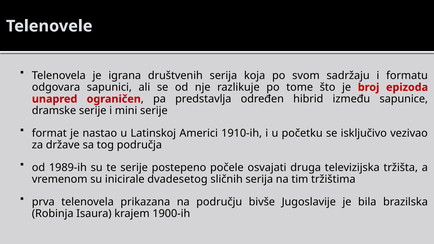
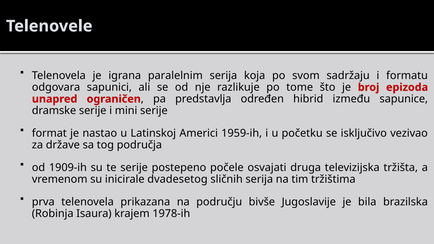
društvenih: društvenih -> paralelnim (175, 76)
1910-ih: 1910-ih -> 1959-ih (242, 133)
1989-ih: 1989-ih -> 1909-ih (68, 168)
1900-ih: 1900-ih -> 1978-ih (171, 214)
